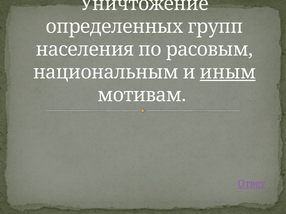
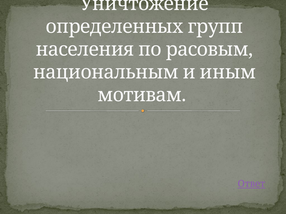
иным underline: present -> none (228, 72)
